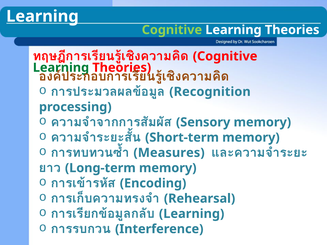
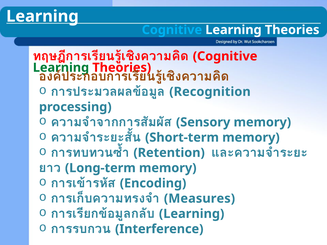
Cognitive colour: light green -> light blue (172, 30)
Measures: Measures -> Retention (169, 153)
Rehearsal: Rehearsal -> Measures (199, 199)
